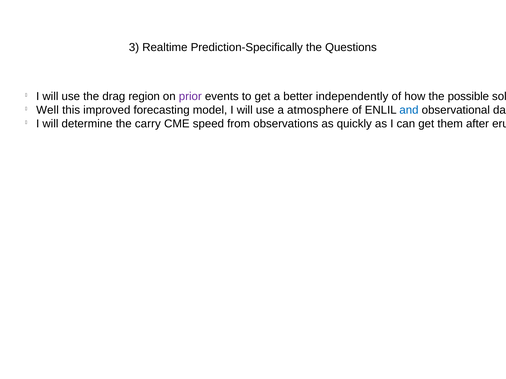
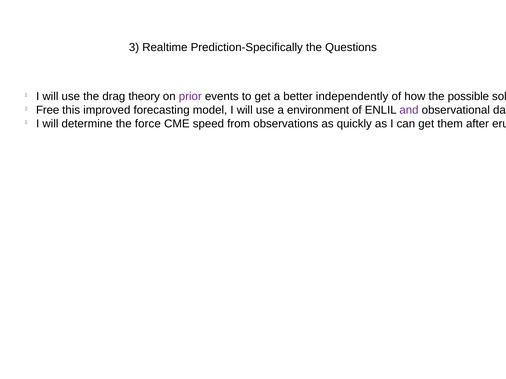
region: region -> theory (144, 96)
Well: Well -> Free (48, 110)
a atmosphere: atmosphere -> environment (318, 110)
and colour: blue -> purple (409, 110)
carry: carry -> force (148, 124)
